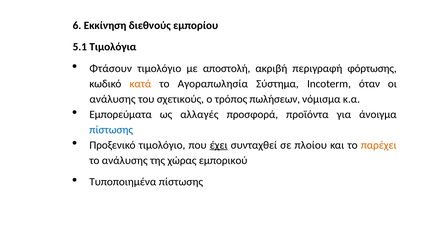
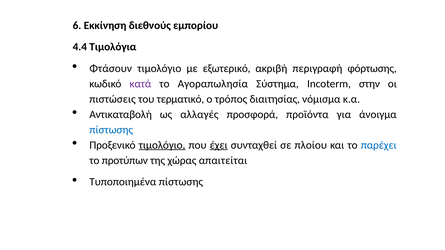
5.1: 5.1 -> 4.4 (80, 47)
αποστολή: αποστολή -> εξωτερικό (227, 68)
κατά colour: orange -> purple (140, 84)
όταν: όταν -> στην (369, 84)
ανάλυσης: ανάλυσης -> πιστώσεις (113, 99)
σχετικούς: σχετικούς -> τερματικό (180, 99)
πωλήσεων: πωλήσεων -> διαιτησίας (275, 99)
Εμπορεύματα: Εμπορεύματα -> Αντικαταβολή (121, 115)
τιμολόγιο underline: none -> present (162, 145)
παρέχει colour: orange -> blue (379, 145)
το ανάλυσης: ανάλυσης -> προτύπων (125, 161)
εμπορικού: εμπορικού -> απαιτείται (223, 161)
